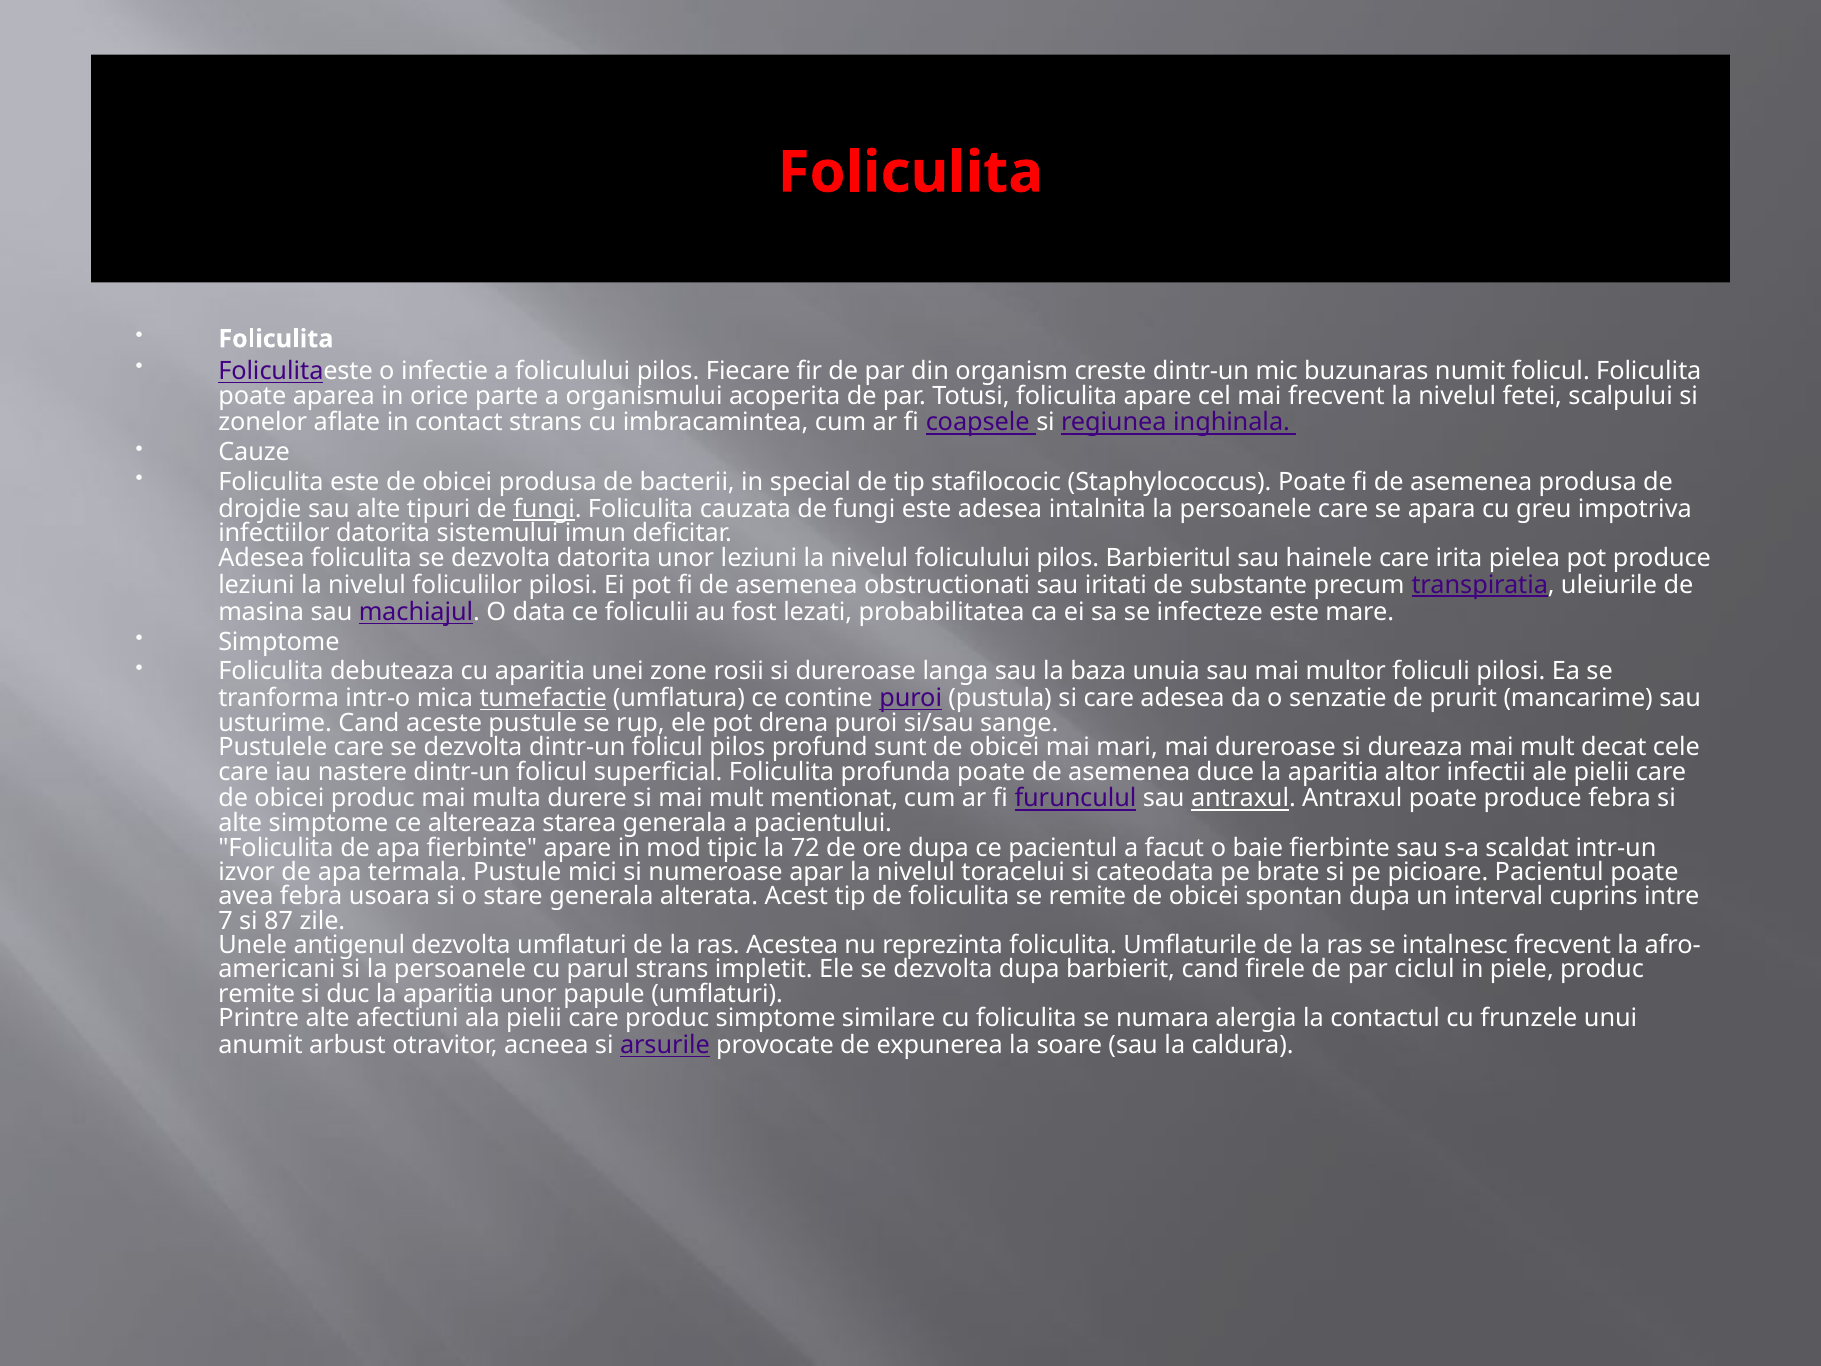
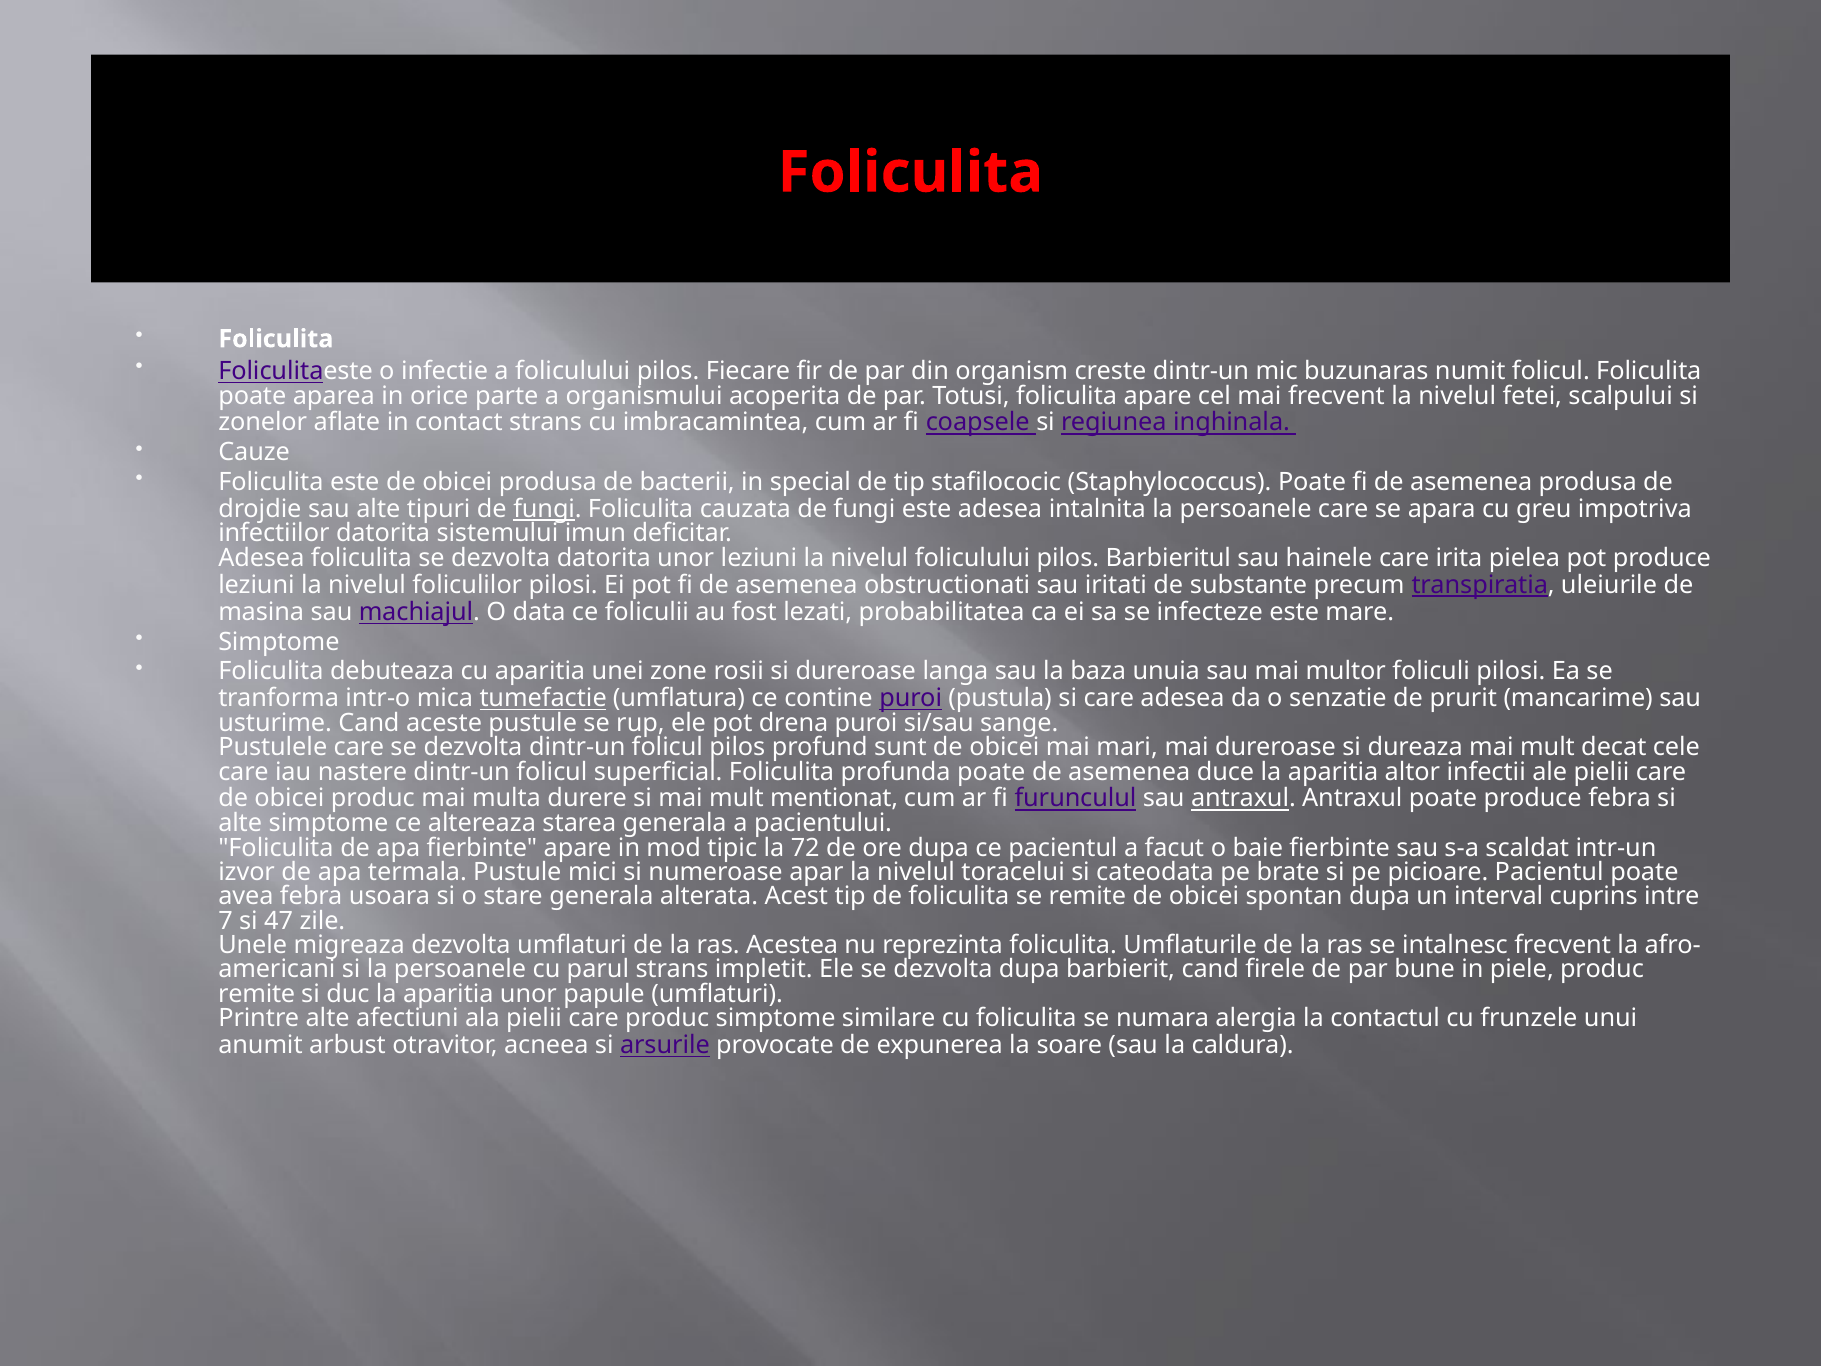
87: 87 -> 47 (279, 921)
antigenul: antigenul -> migreaza (349, 945)
ciclul: ciclul -> bune (1425, 969)
